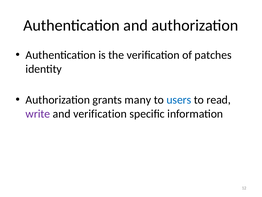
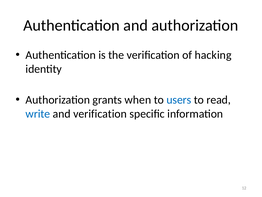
patches: patches -> hacking (213, 55)
many: many -> when (138, 100)
write colour: purple -> blue (38, 114)
